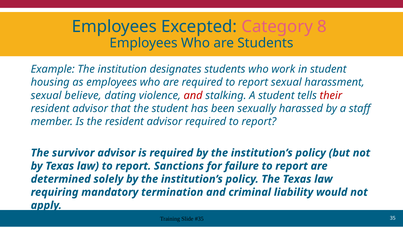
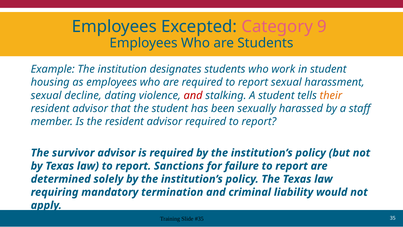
8: 8 -> 9 (322, 27)
believe: believe -> decline (83, 95)
their colour: red -> orange (331, 95)
